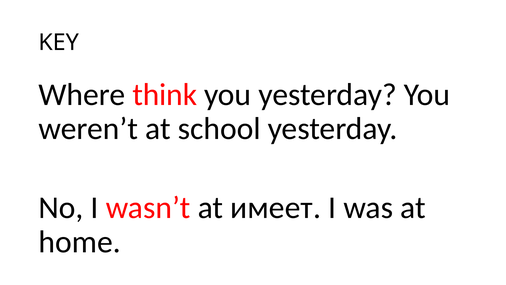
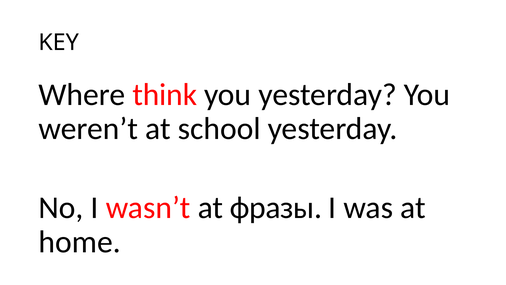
имеет: имеет -> фразы (276, 208)
